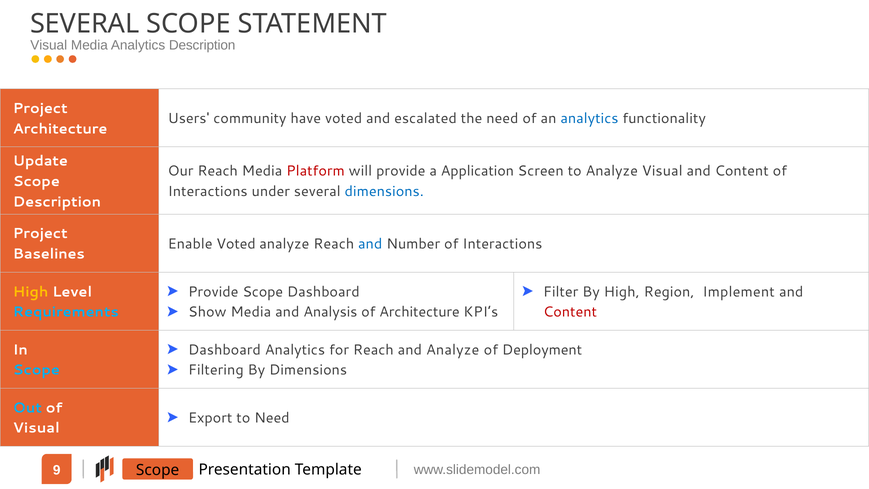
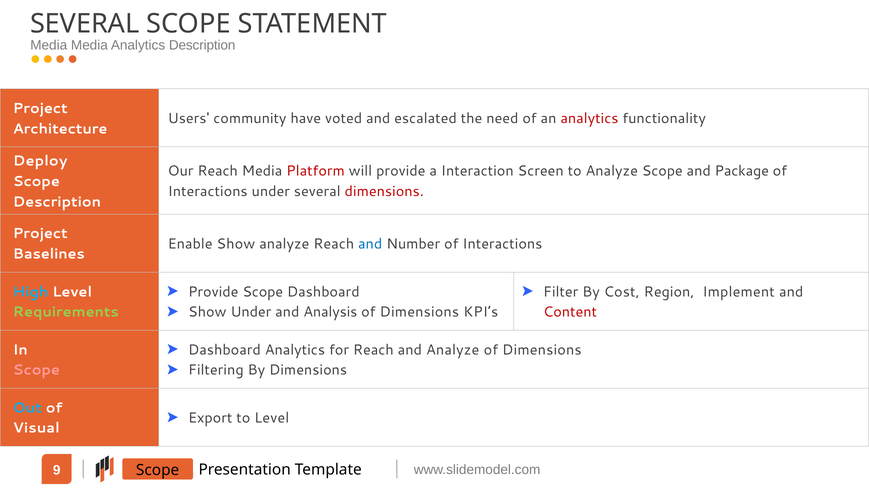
Visual: Visual -> Media (49, 45)
analytics colour: blue -> red (589, 119)
Update: Update -> Deploy (40, 161)
Application: Application -> Interaction (477, 171)
Analyze Visual: Visual -> Scope (662, 171)
Content: Content -> Package (742, 171)
dimensions colour: blue -> red (384, 191)
Enable Voted: Voted -> Show (236, 244)
High colour: yellow -> light blue (31, 292)
By High: High -> Cost (622, 292)
Requirements colour: light blue -> light green (66, 312)
Show Media: Media -> Under (251, 312)
Architecture: Architecture -> Dimensions (419, 312)
Deployment: Deployment -> Dimensions (542, 350)
Scope colour: light blue -> pink (36, 370)
to Need: Need -> Level (272, 418)
